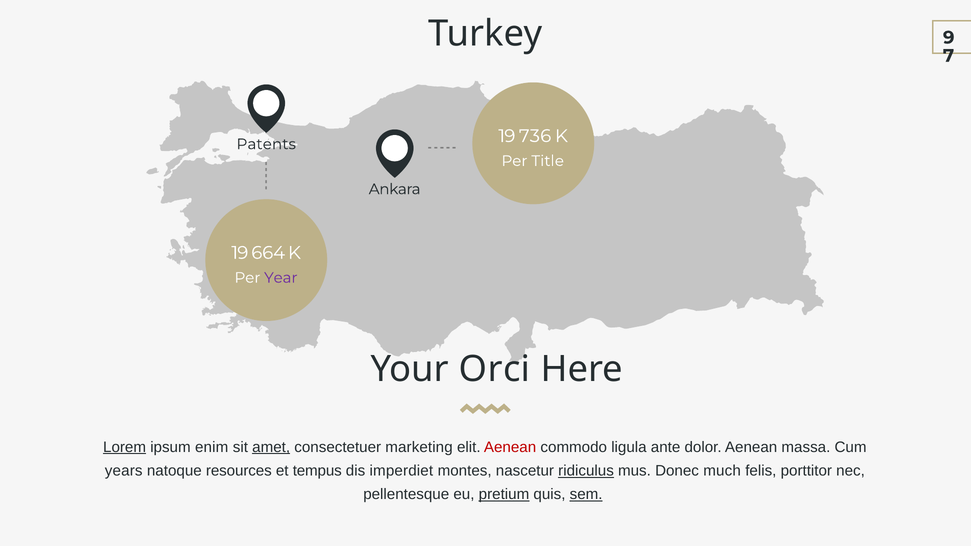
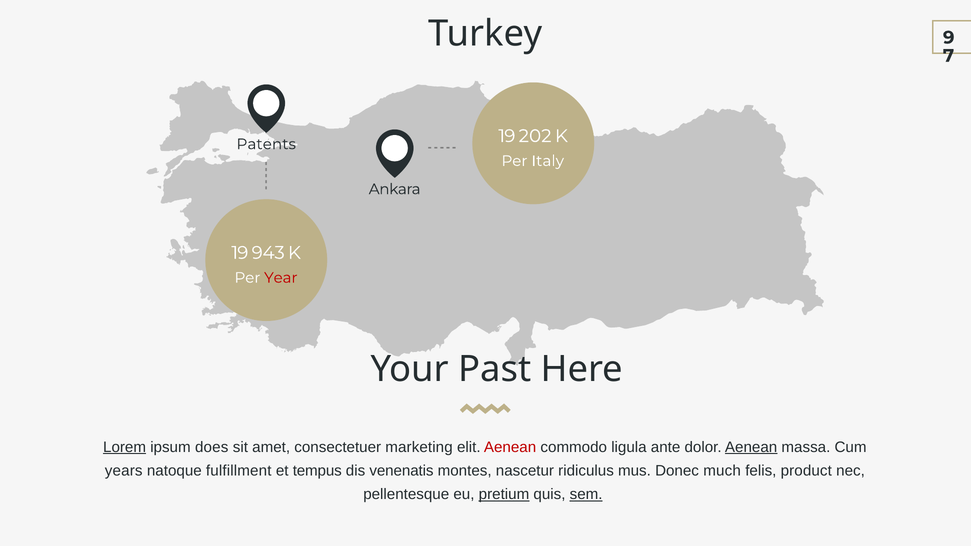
736: 736 -> 202 (535, 136)
Title: Title -> Italy (548, 161)
664: 664 -> 943 (268, 253)
Year colour: purple -> red (281, 278)
Orci: Orci -> Past (495, 369)
enim: enim -> does (212, 447)
amet underline: present -> none (271, 447)
Aenean underline: none -> present (751, 447)
resources: resources -> fulfillment (239, 471)
imperdiet: imperdiet -> venenatis (401, 471)
ridiculus underline: present -> none (586, 471)
porttitor: porttitor -> product (806, 471)
